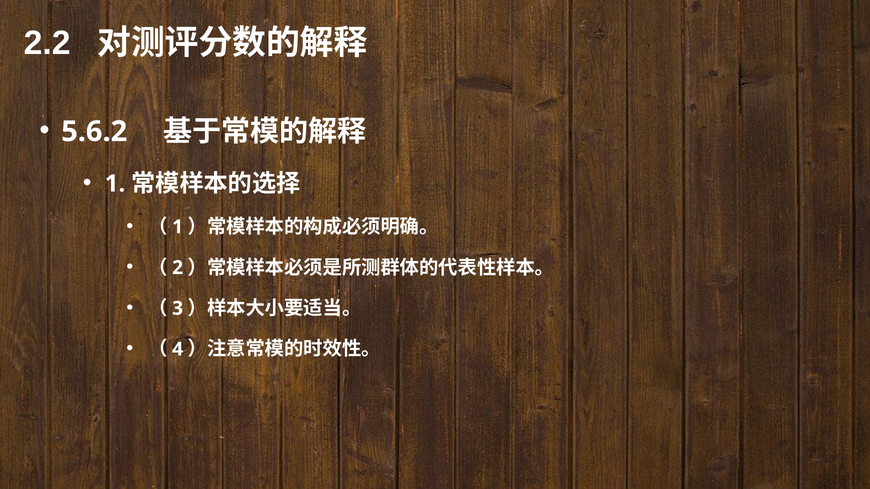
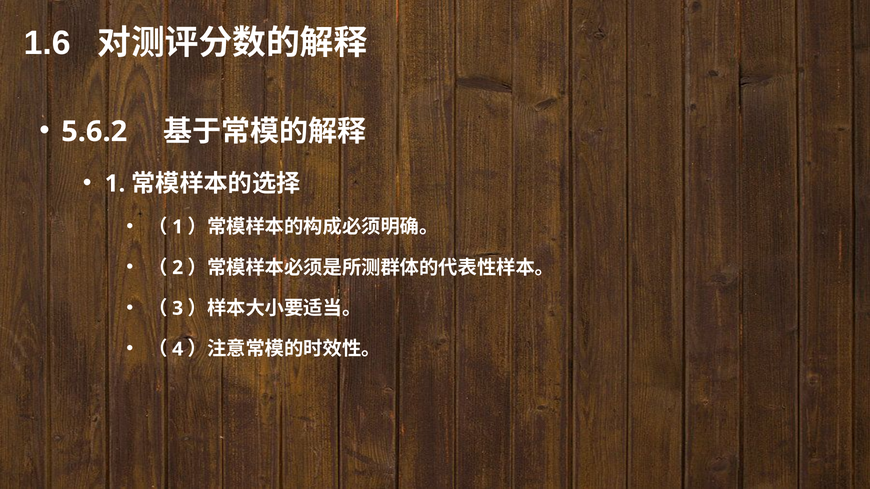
2.2: 2.2 -> 1.6 (47, 43)
